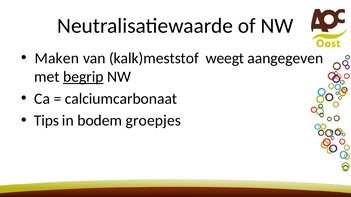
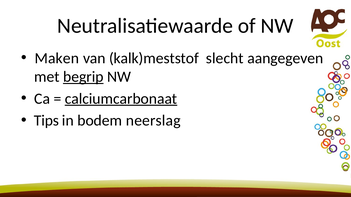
weegt: weegt -> slecht (225, 58)
calciumcarbonaat underline: none -> present (121, 99)
groepjes: groepjes -> neerslag (153, 121)
